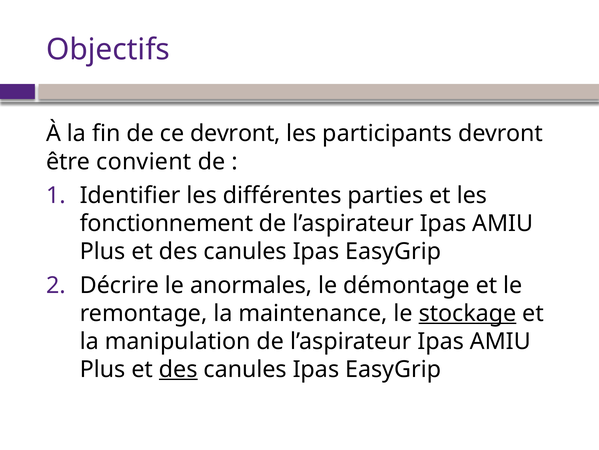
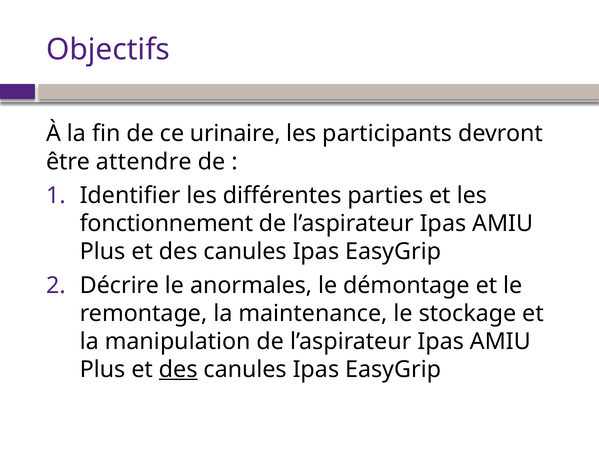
ce devront: devront -> urinaire (235, 133)
convient: convient -> attendre (144, 161)
stockage underline: present -> none (467, 313)
